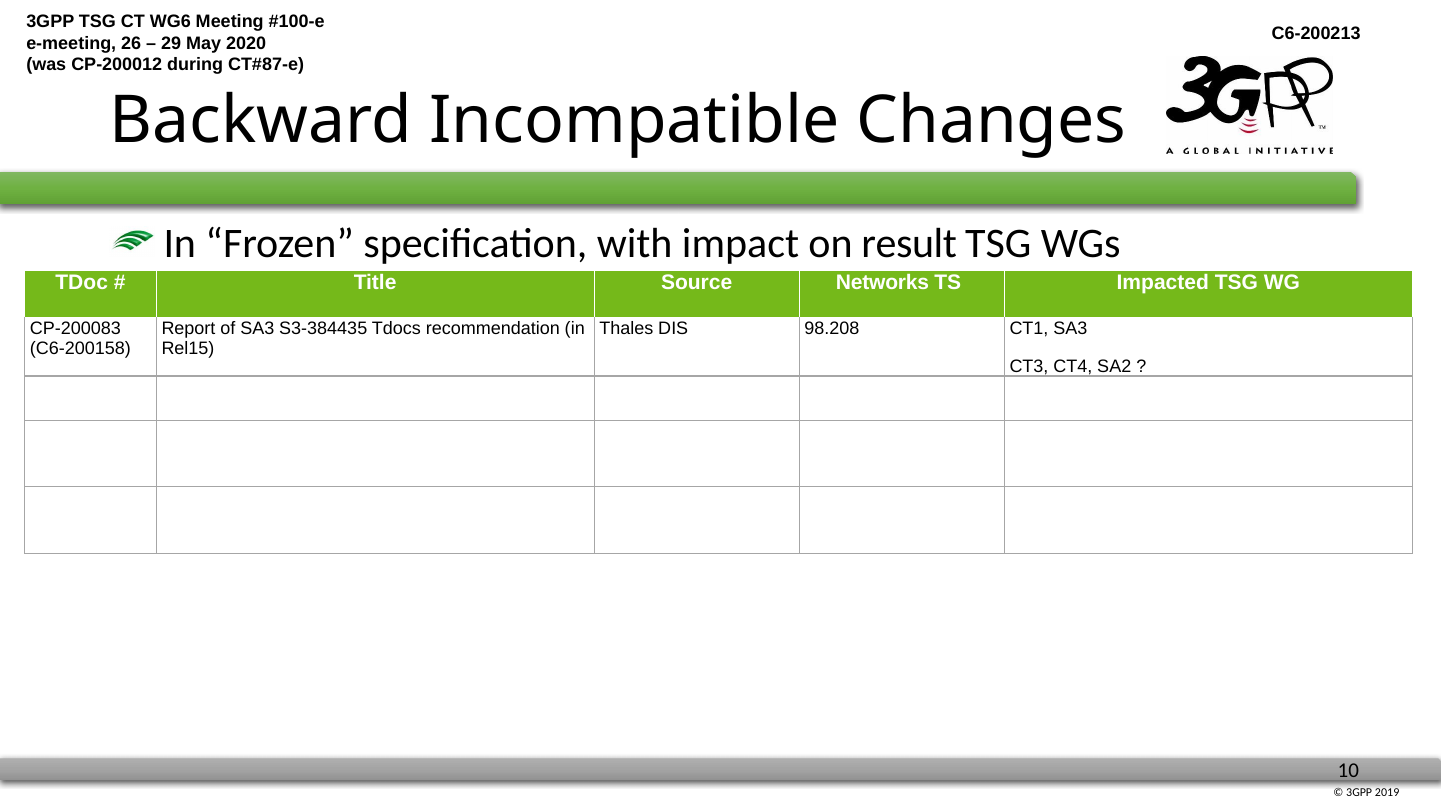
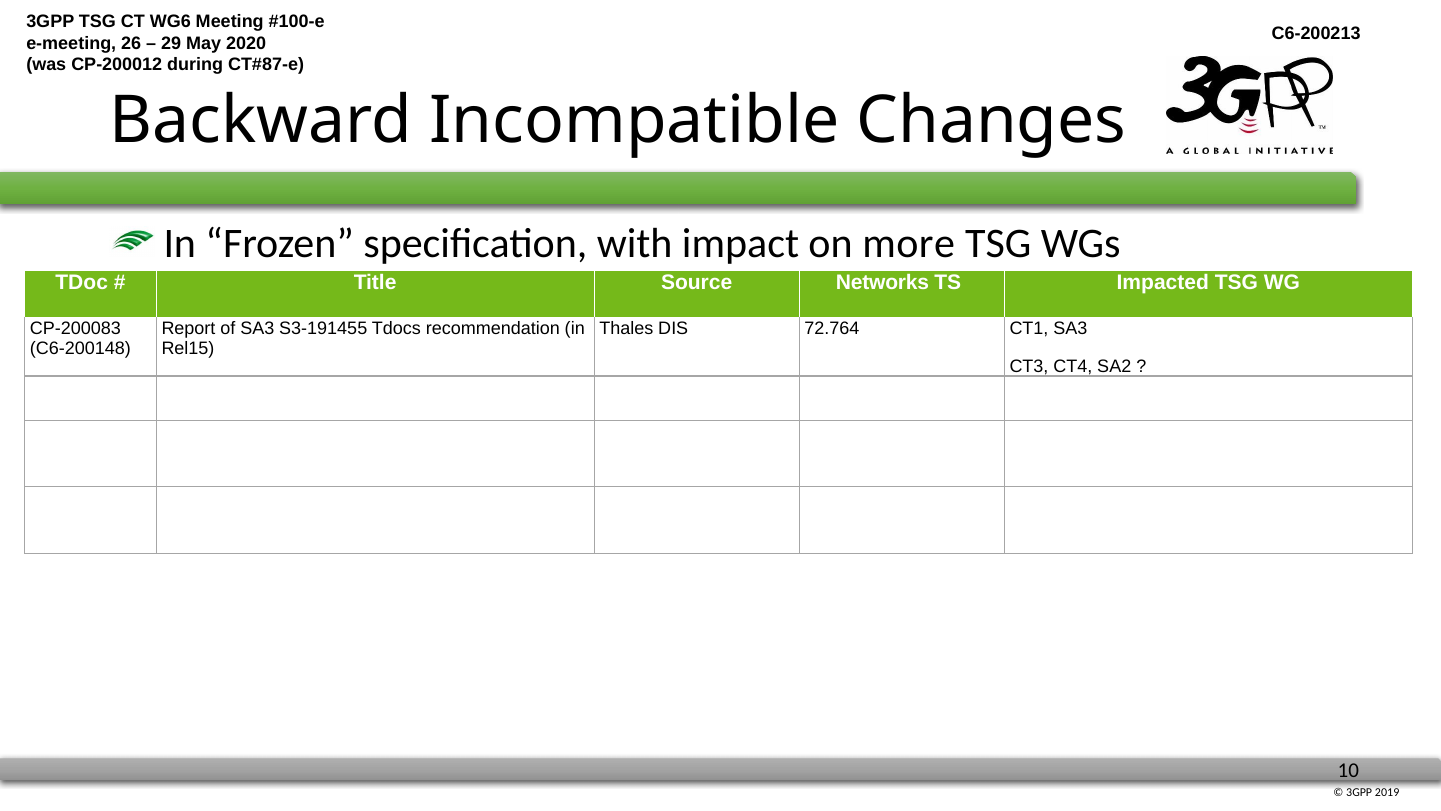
result: result -> more (909, 244)
S3-384435: S3-384435 -> S3-191455 (323, 328)
98.208: 98.208 -> 72.764 (832, 328)
C6-200158: C6-200158 -> C6-200148 (80, 348)
